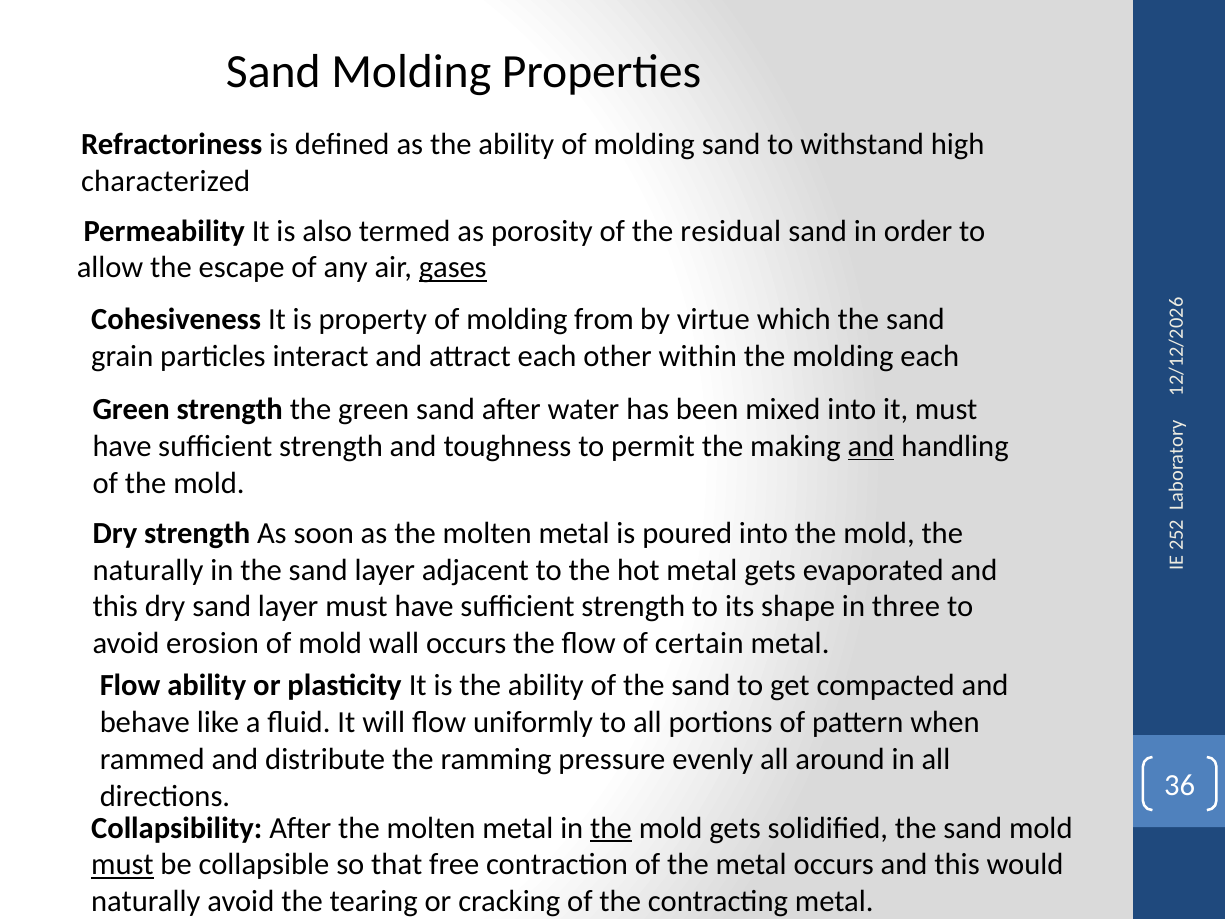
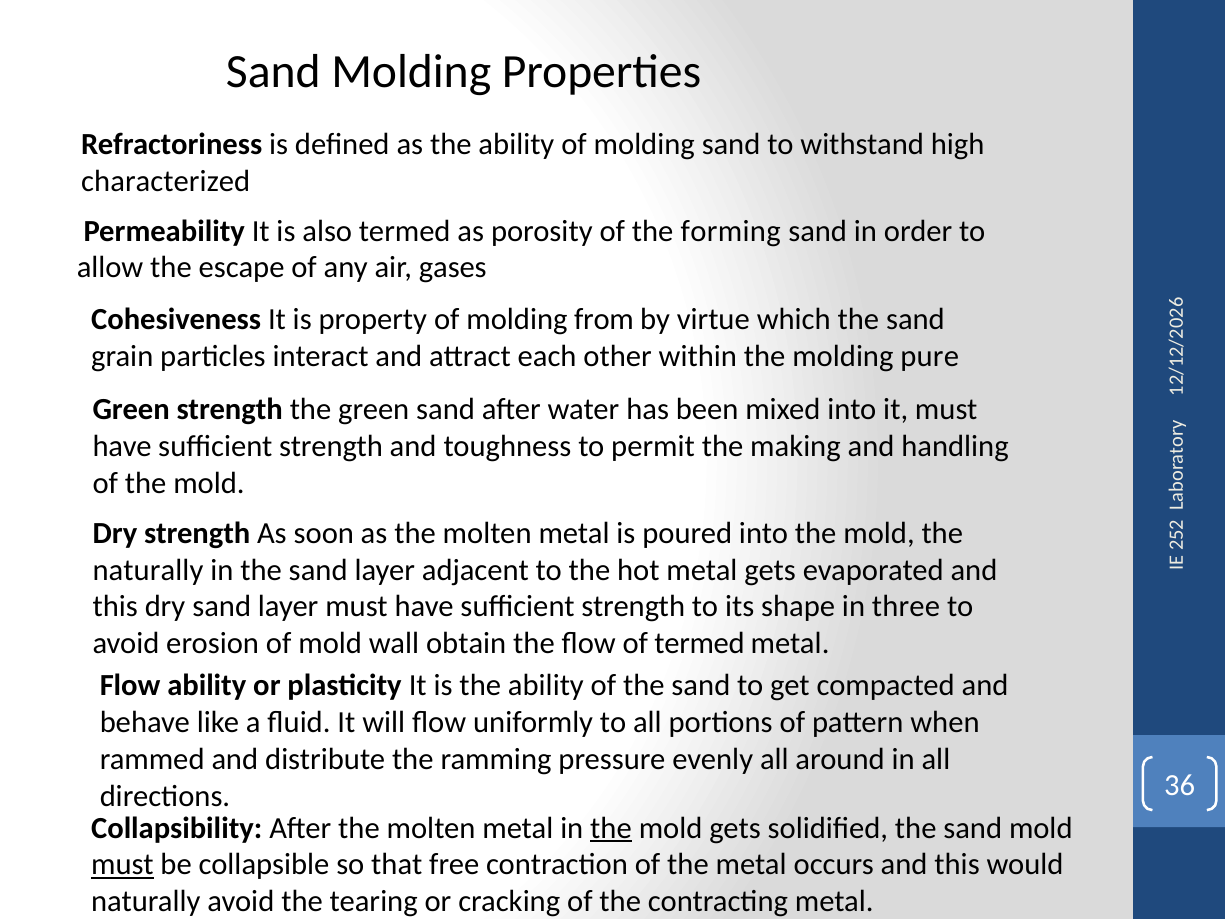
residual: residual -> forming (731, 231)
gases underline: present -> none (453, 268)
molding each: each -> pure (930, 356)
and underline: present -> none (871, 446)
wall occurs: occurs -> obtain (466, 643)
of certain: certain -> termed (700, 643)
